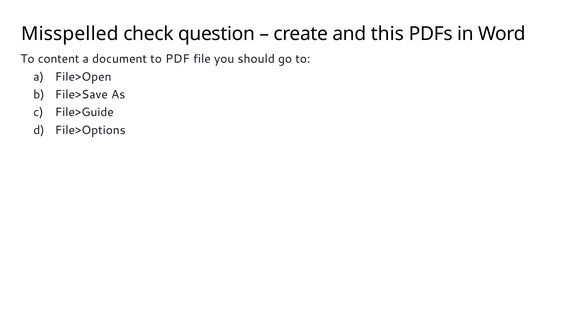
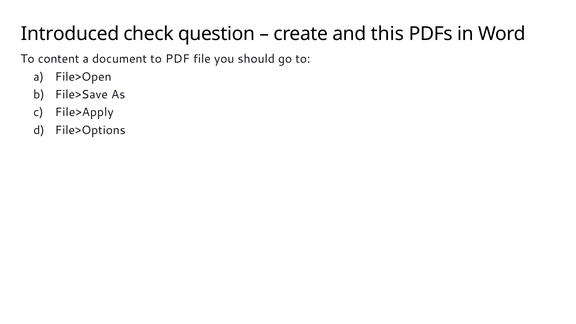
Misspelled: Misspelled -> Introduced (70, 34)
File>Guide: File>Guide -> File>Apply (84, 112)
